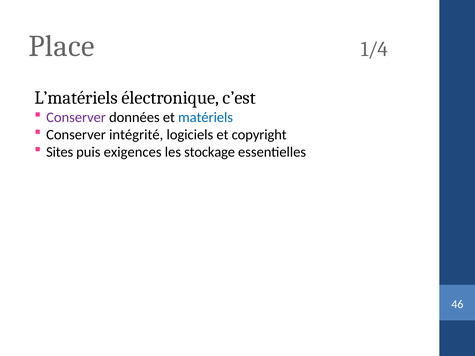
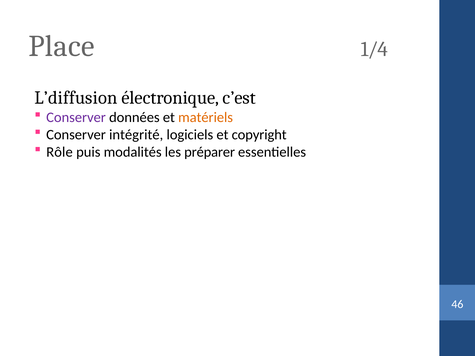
L’matériels: L’matériels -> L’diffusion (76, 98)
matériels colour: blue -> orange (206, 117)
Sites: Sites -> Rôle (60, 152)
exigences: exigences -> modalités (133, 152)
stockage: stockage -> préparer (210, 152)
